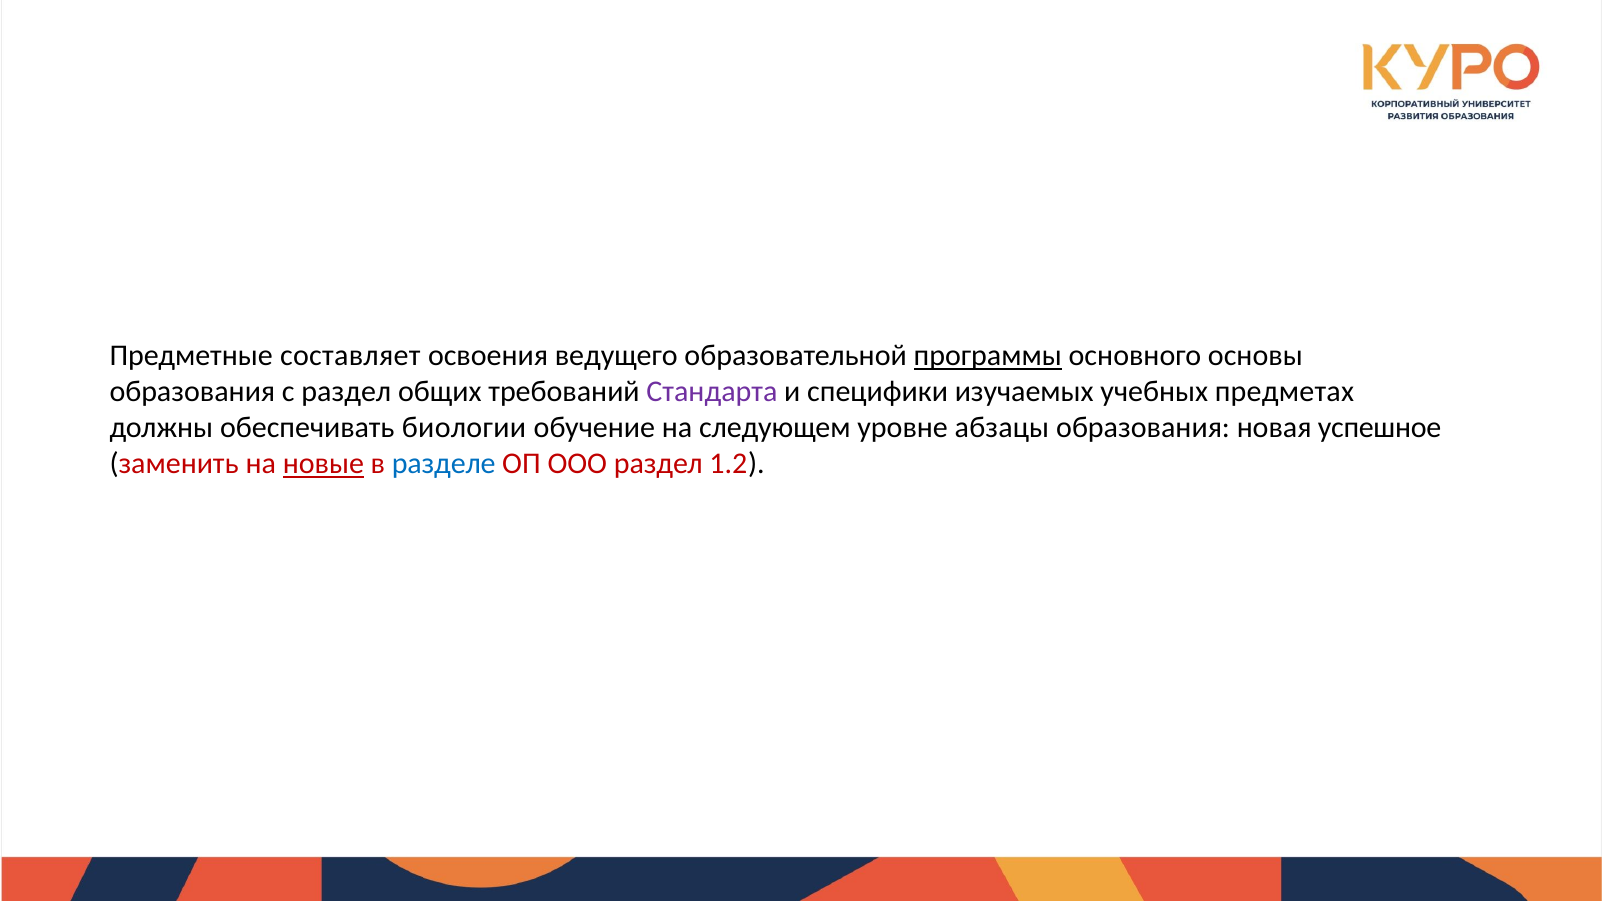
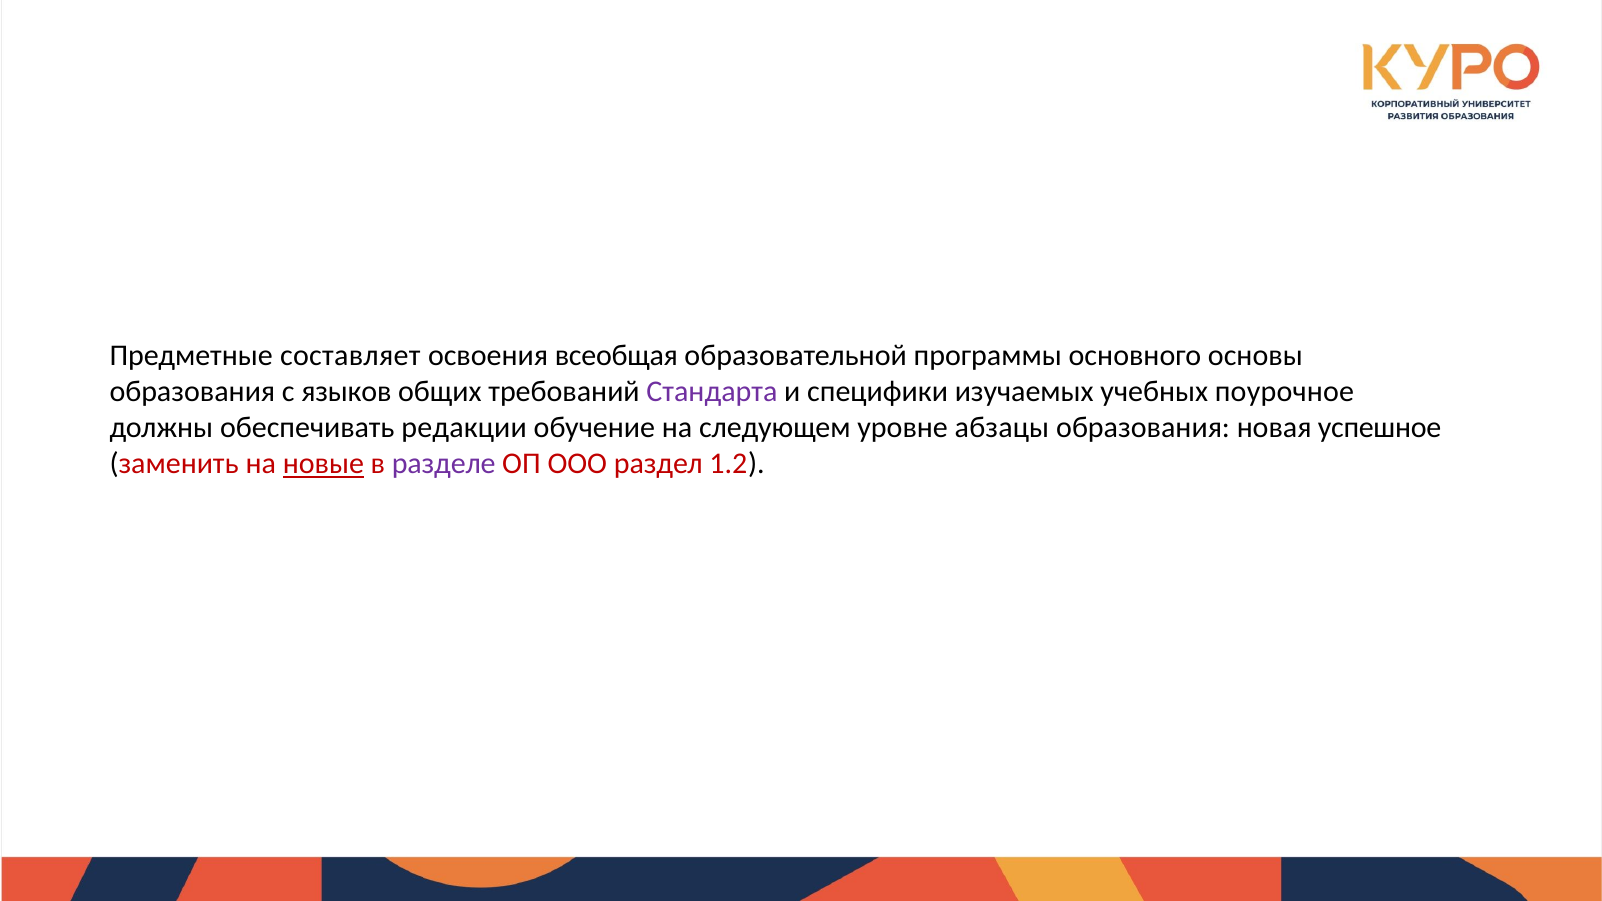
ведущего: ведущего -> всеобщая (616, 356)
программы underline: present -> none (988, 356)
с раздел: раздел -> языков (346, 392)
предметах: предметах -> поурочное (1284, 392)
биологии: биологии -> редакции (464, 428)
разделе colour: blue -> purple (444, 464)
